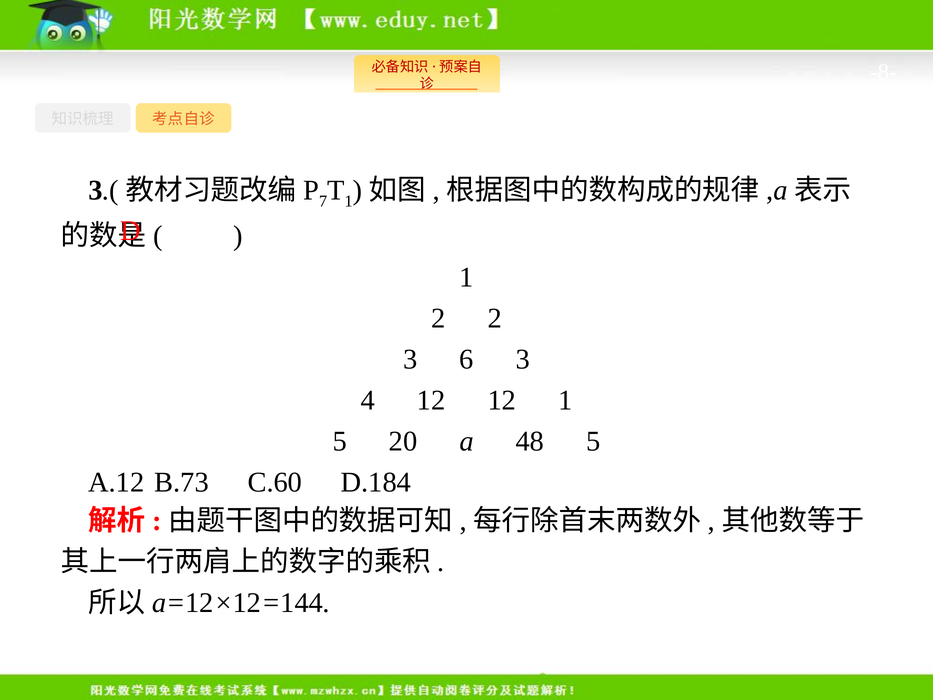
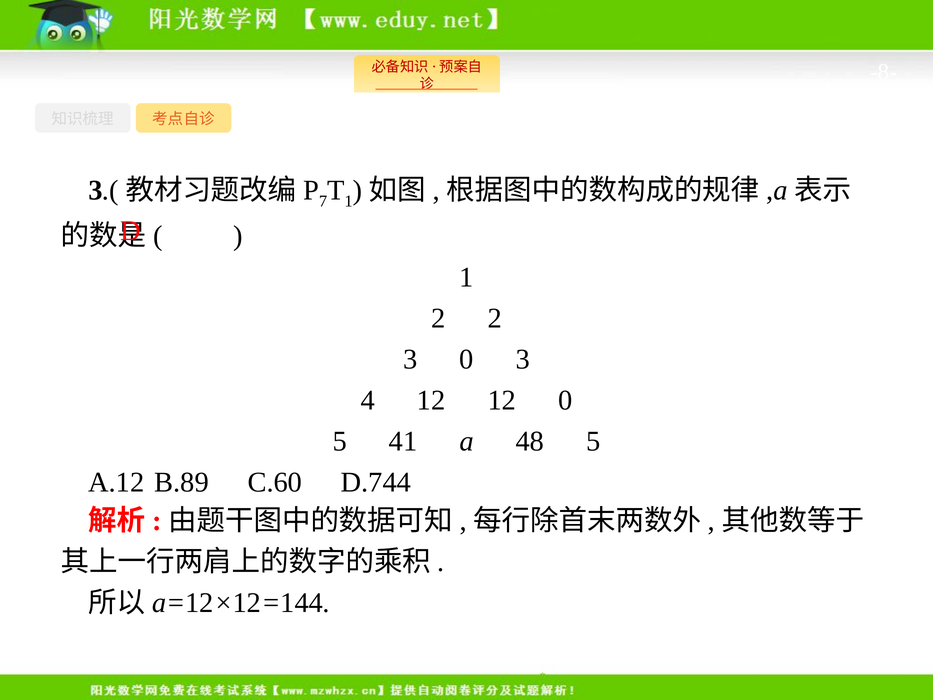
3 6: 6 -> 0 (467, 359)
12 1: 1 -> 0 (565, 400)
20: 20 -> 41 (403, 441)
B.73: B.73 -> B.89 (182, 482)
D.184: D.184 -> D.744 (376, 482)
